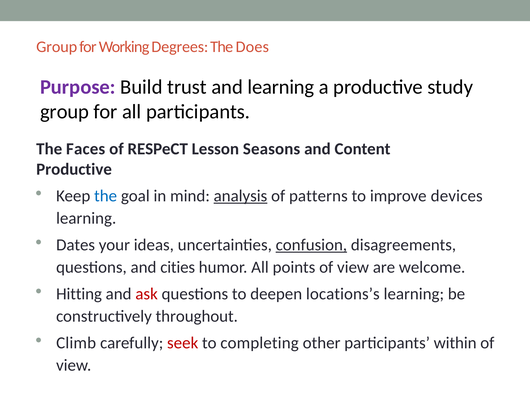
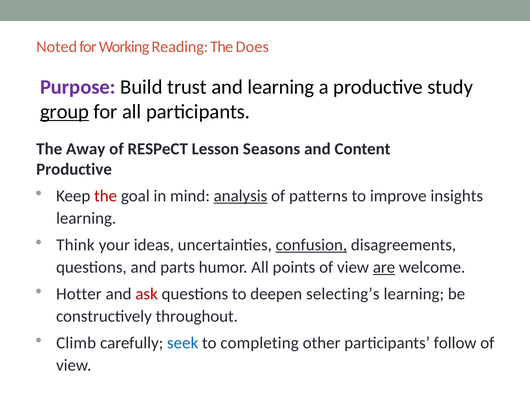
Group: Group -> Noted (57, 47)
Degrees: Degrees -> Reading (180, 47)
group underline: none -> present (65, 112)
Faces: Faces -> Away (86, 149)
the colour: blue -> red (106, 196)
devices: devices -> insights (457, 196)
Dates: Dates -> Think (75, 245)
cities: cities -> parts (178, 268)
are underline: none -> present (384, 268)
Hitting: Hitting -> Hotter (79, 294)
locations’s: locations’s -> selecting’s (343, 294)
seek colour: red -> blue (183, 343)
within: within -> follow (455, 343)
